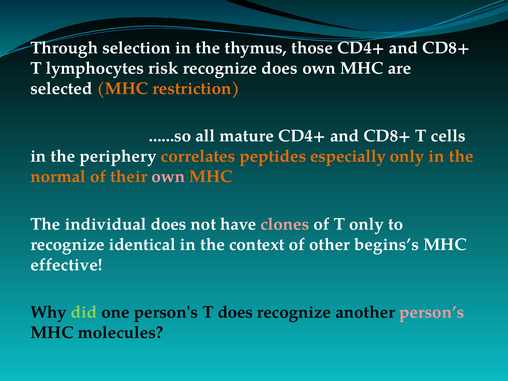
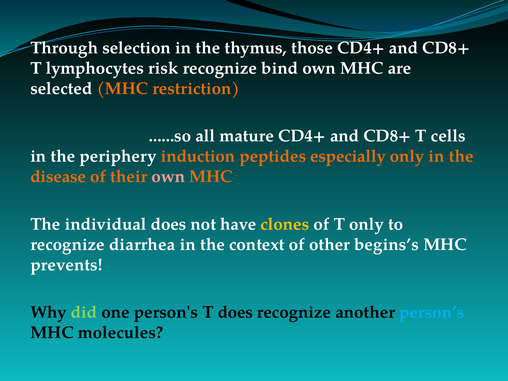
recognize does: does -> bind (280, 68)
correlates: correlates -> induction (198, 156)
normal: normal -> disease (58, 177)
clones colour: pink -> yellow (285, 224)
identical: identical -> diarrhea (142, 244)
effective: effective -> prevents (66, 265)
person’s colour: pink -> light blue (432, 312)
